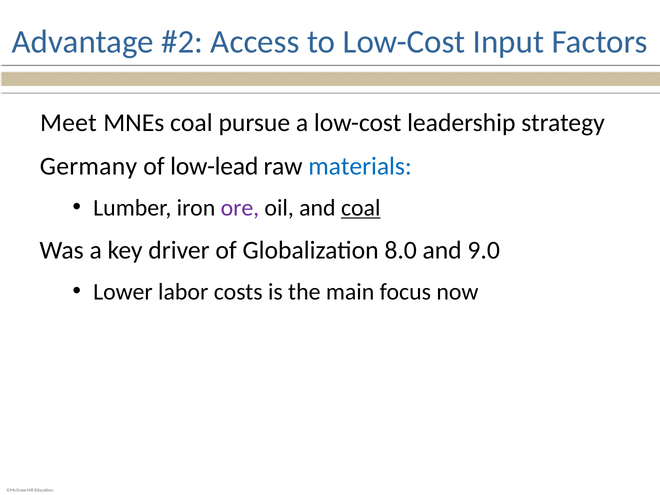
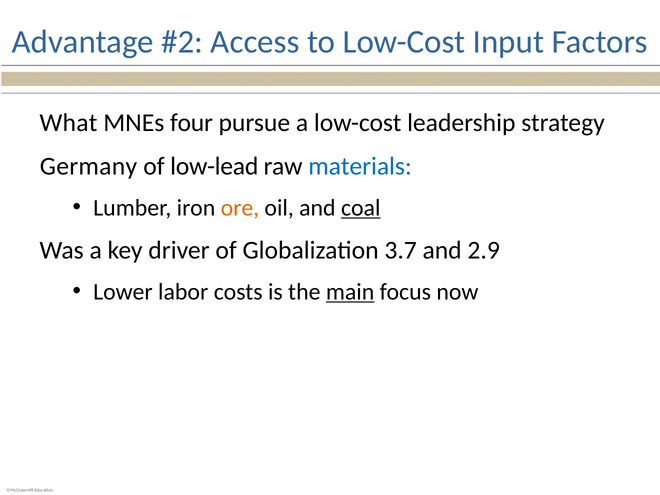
Meet: Meet -> What (68, 123)
MNEs coal: coal -> four (192, 123)
ore colour: purple -> orange (240, 208)
8.0: 8.0 -> 3.7 (401, 250)
9.0: 9.0 -> 2.9 (484, 250)
main underline: none -> present (350, 292)
